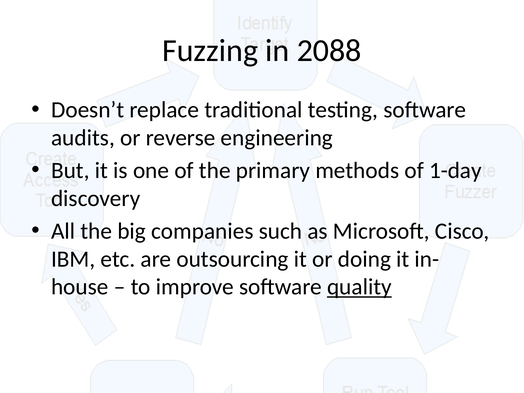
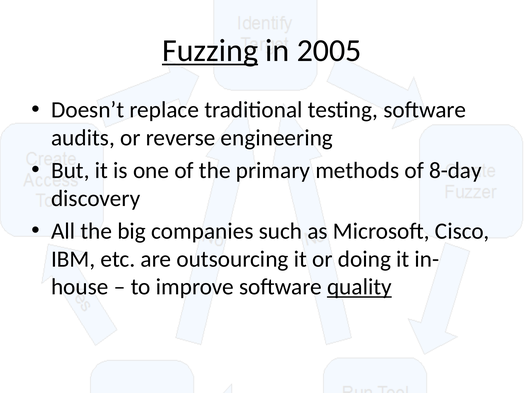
Fuzzing underline: none -> present (210, 51)
2088: 2088 -> 2005 (329, 51)
1-day: 1-day -> 8-day (455, 170)
